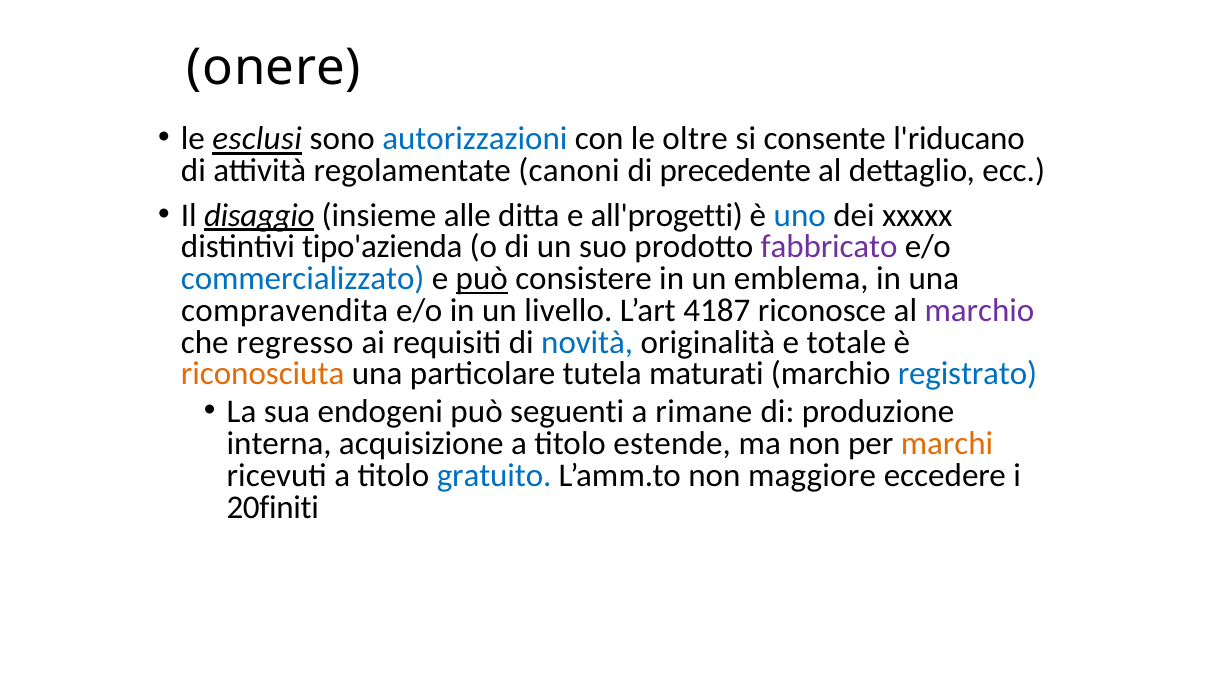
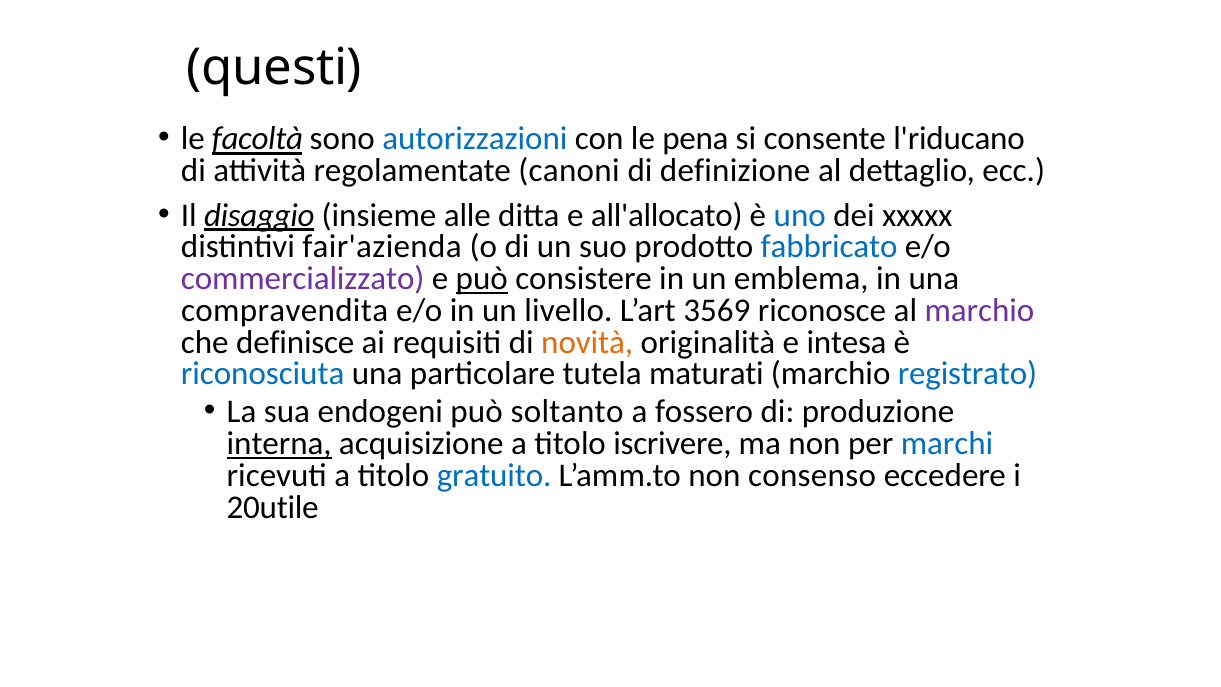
onere: onere -> questi (275, 68)
esclusi: esclusi -> facoltà (257, 139)
oltre: oltre -> pena (695, 139)
precedente: precedente -> definizione (735, 171)
all'progetti: all'progetti -> all'allocato (667, 215)
tipo'azienda: tipo'azienda -> fair'azienda (382, 247)
fabbricato colour: purple -> blue (829, 247)
commercializzato colour: blue -> purple (303, 279)
4187: 4187 -> 3569 (717, 310)
regresso: regresso -> definisce (295, 342)
novità colour: blue -> orange (587, 342)
totale: totale -> intesa (847, 342)
riconosciuta colour: orange -> blue (263, 374)
seguenti: seguenti -> soltanto (567, 412)
rimane: rimane -> fossero (704, 412)
interna underline: none -> present (279, 444)
estende: estende -> iscrivere (672, 444)
marchi colour: orange -> blue (947, 444)
maggiore: maggiore -> consenso (812, 475)
20finiti: 20finiti -> 20utile (273, 507)
